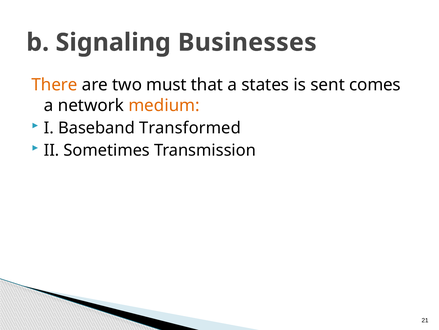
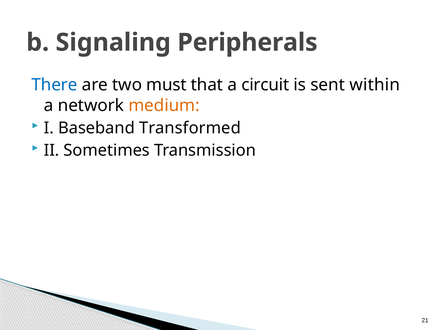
Businesses: Businesses -> Peripherals (247, 42)
There colour: orange -> blue (55, 85)
states: states -> circuit (265, 85)
comes: comes -> within (375, 85)
